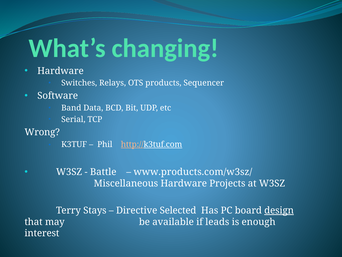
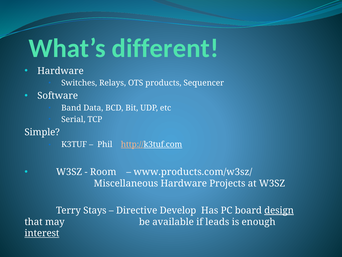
changing: changing -> different (165, 48)
Wrong: Wrong -> Simple (42, 132)
Battle: Battle -> Room (103, 172)
Selected: Selected -> Develop (178, 210)
interest underline: none -> present (42, 233)
